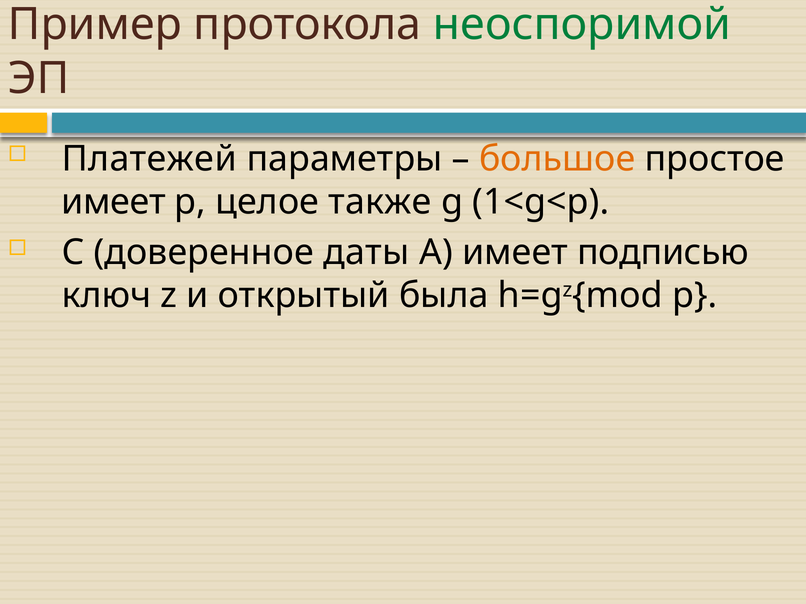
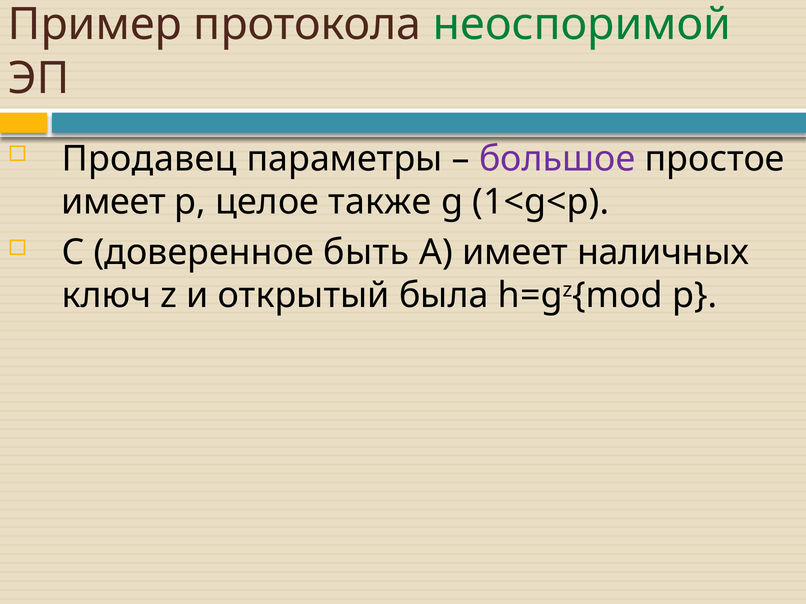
Платежей: Платежей -> Продавец (149, 159)
большое colour: orange -> purple (557, 159)
даты: даты -> быть (366, 253)
подписью: подписью -> наличных (663, 253)
